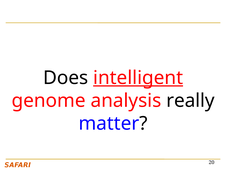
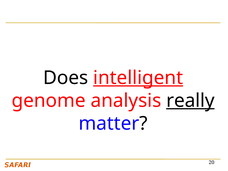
really underline: none -> present (190, 101)
